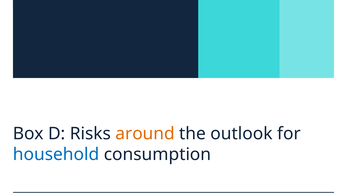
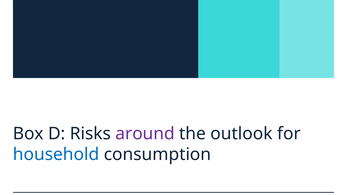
around colour: orange -> purple (145, 134)
